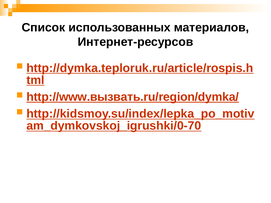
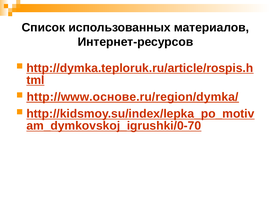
http://www.вызвать.ru/region/dymka/: http://www.вызвать.ru/region/dymka/ -> http://www.основе.ru/region/dymka/ (133, 97)
